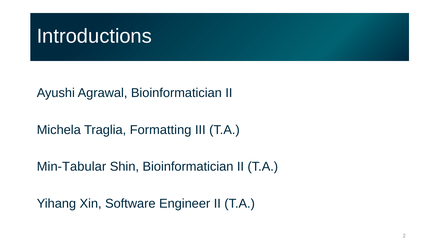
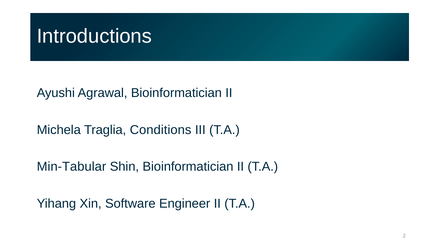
Formatting: Formatting -> Conditions (161, 130)
